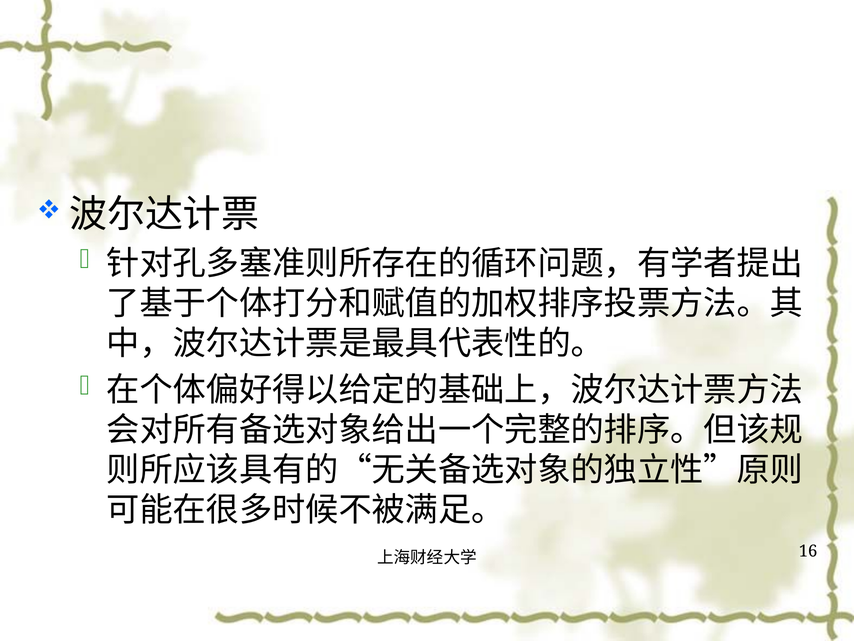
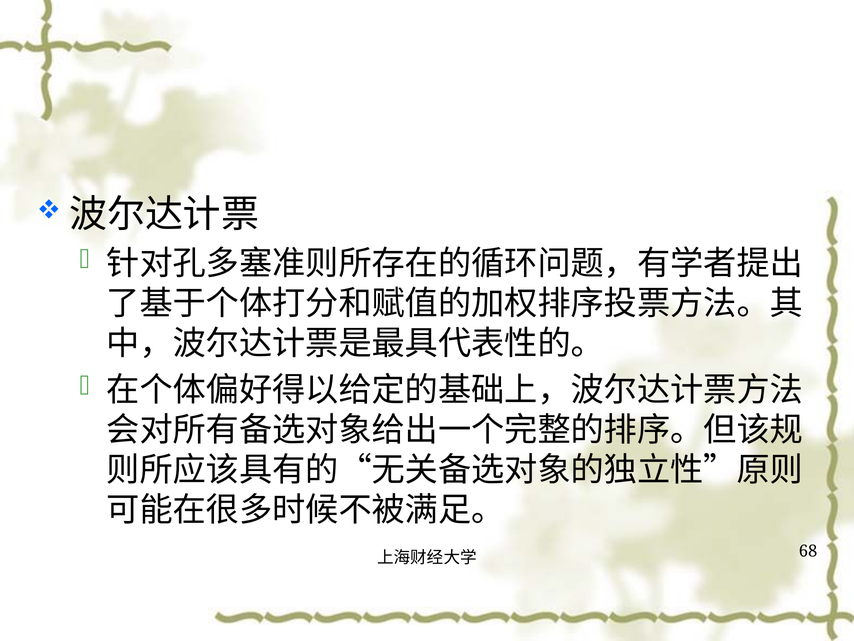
16: 16 -> 68 (808, 551)
